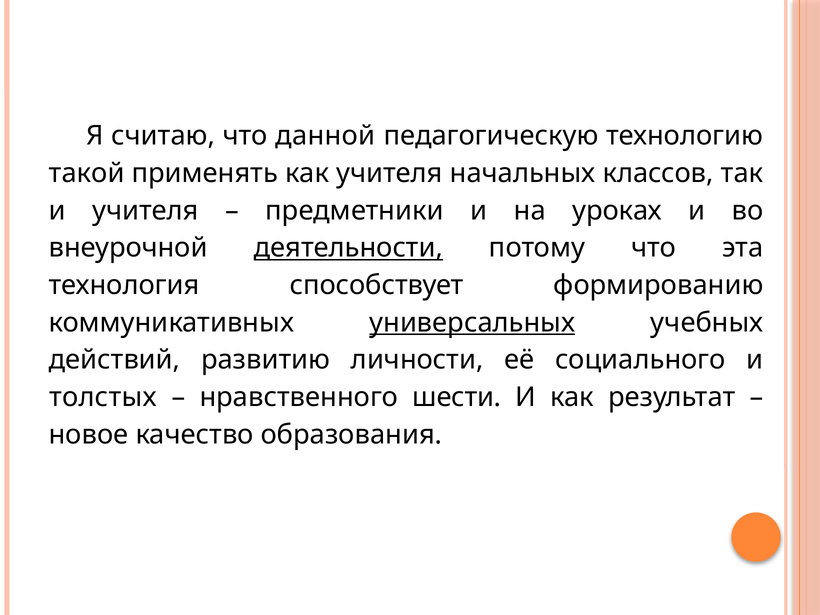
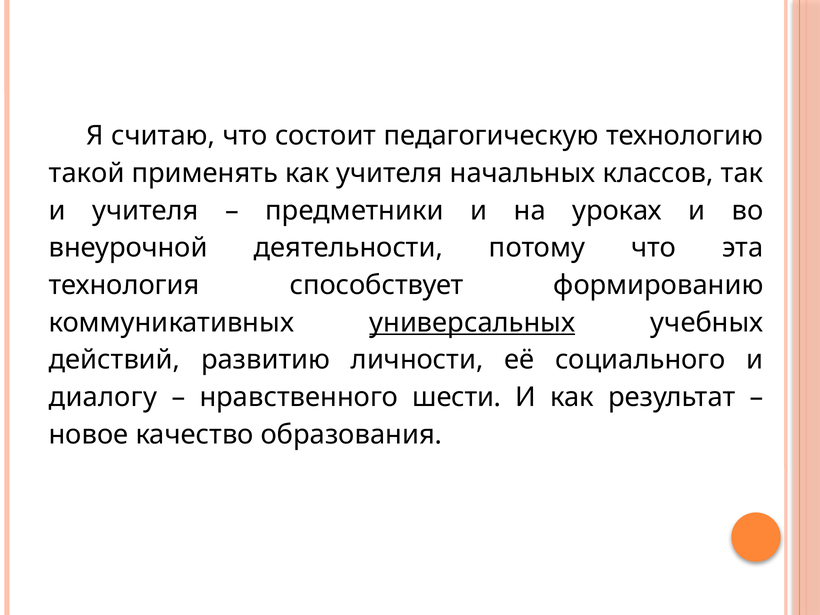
данной: данной -> состоит (326, 136)
деятельности underline: present -> none (348, 248)
толстых: толстых -> диалогу (103, 397)
